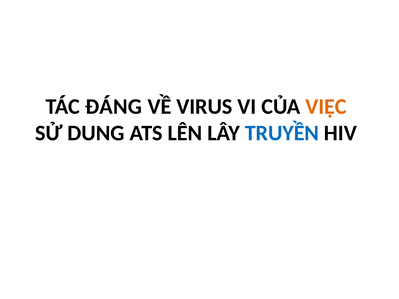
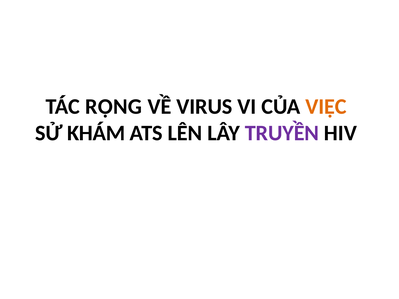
ĐÁNG: ĐÁNG -> RỘNG (114, 107)
DUNG: DUNG -> KHÁM (96, 133)
TRUYỀN colour: blue -> purple (282, 133)
